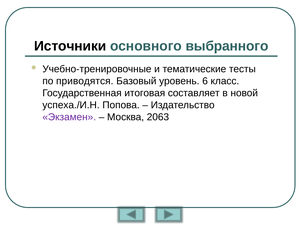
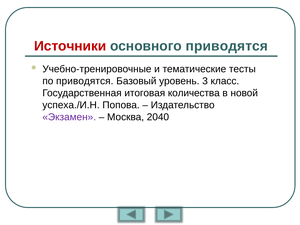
Источники colour: black -> red (70, 46)
основного выбранного: выбранного -> приводятся (227, 46)
6: 6 -> 3 (205, 81)
составляет: составляет -> количества (194, 93)
2063: 2063 -> 2040 (158, 117)
